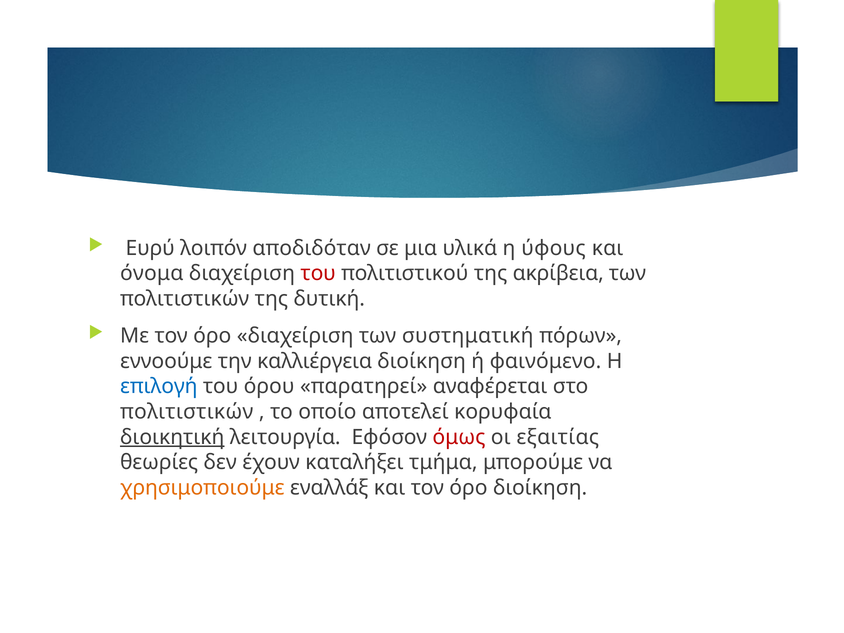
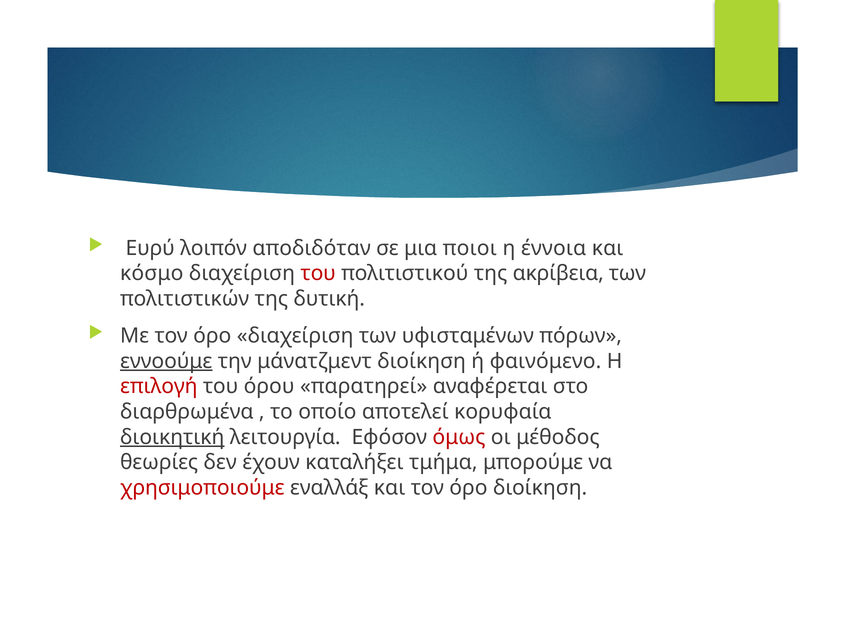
υλικά: υλικά -> ποιοι (470, 248)
ύφους: ύφους -> έννοια (554, 248)
όνομα: όνομα -> κόσμο (152, 273)
συστηματική: συστηματική -> υφισταμένων (468, 336)
εννοούμε underline: none -> present (166, 361)
καλλιέργεια: καλλιέργεια -> μάνατζμεντ (315, 361)
επιλογή colour: blue -> red (159, 386)
πολιτιστικών: πολιτιστικών -> διαρθρωμένα (187, 412)
εξαιτίας: εξαιτίας -> μέθοδος (558, 437)
χρησιμοποιούμε colour: orange -> red (202, 488)
